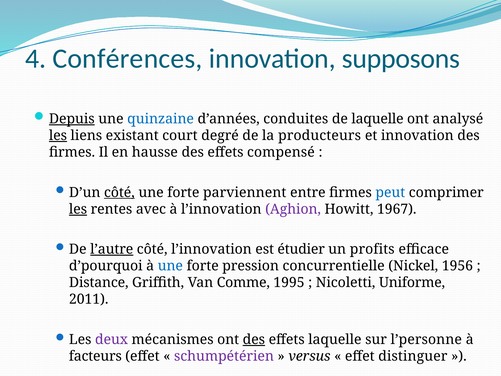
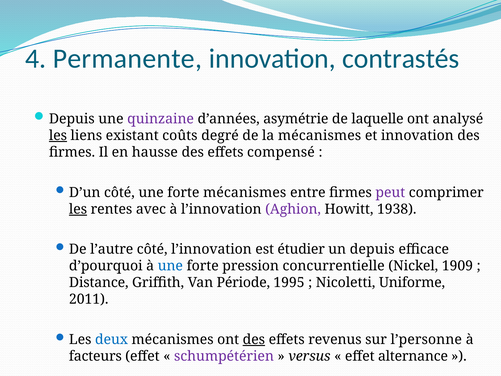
Conférences: Conférences -> Permanente (127, 59)
supposons: supposons -> contrastés (401, 59)
Depuis underline: present -> none (72, 119)
quinzaine colour: blue -> purple (161, 119)
conduites: conduites -> asymétrie (296, 119)
court: court -> coûts (180, 135)
la producteurs: producteurs -> mécanismes (320, 135)
côté underline: present -> none (119, 192)
forte parviennent: parviennent -> mécanismes (245, 192)
peut colour: blue -> purple (390, 192)
1967: 1967 -> 1938 (397, 209)
l’autre underline: present -> none (112, 249)
un profits: profits -> depuis (372, 249)
1956: 1956 -> 1909 (457, 266)
Comme: Comme -> Période (243, 282)
deux colour: purple -> blue (112, 339)
effets laquelle: laquelle -> revenus (335, 339)
distinguer: distinguer -> alternance (413, 356)
